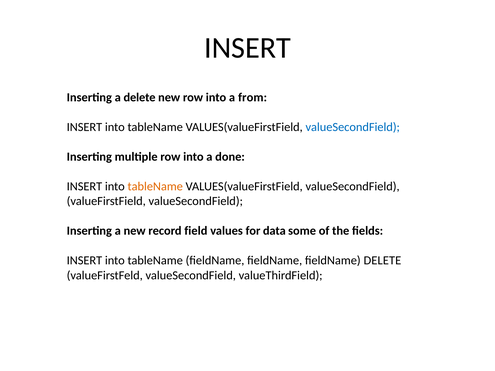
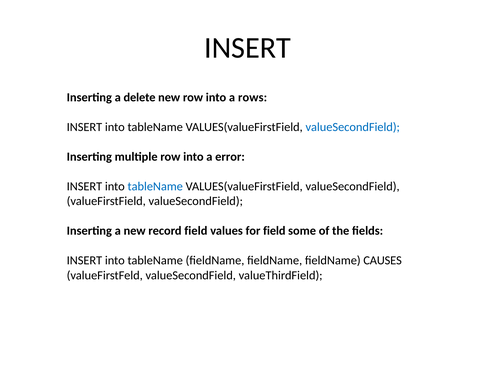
from: from -> rows (253, 97)
done: done -> error (230, 157)
tableName colour: orange -> blue (155, 186)
for data: data -> field (274, 231)
fieldName DELETE: DELETE -> CAUSES (383, 261)
